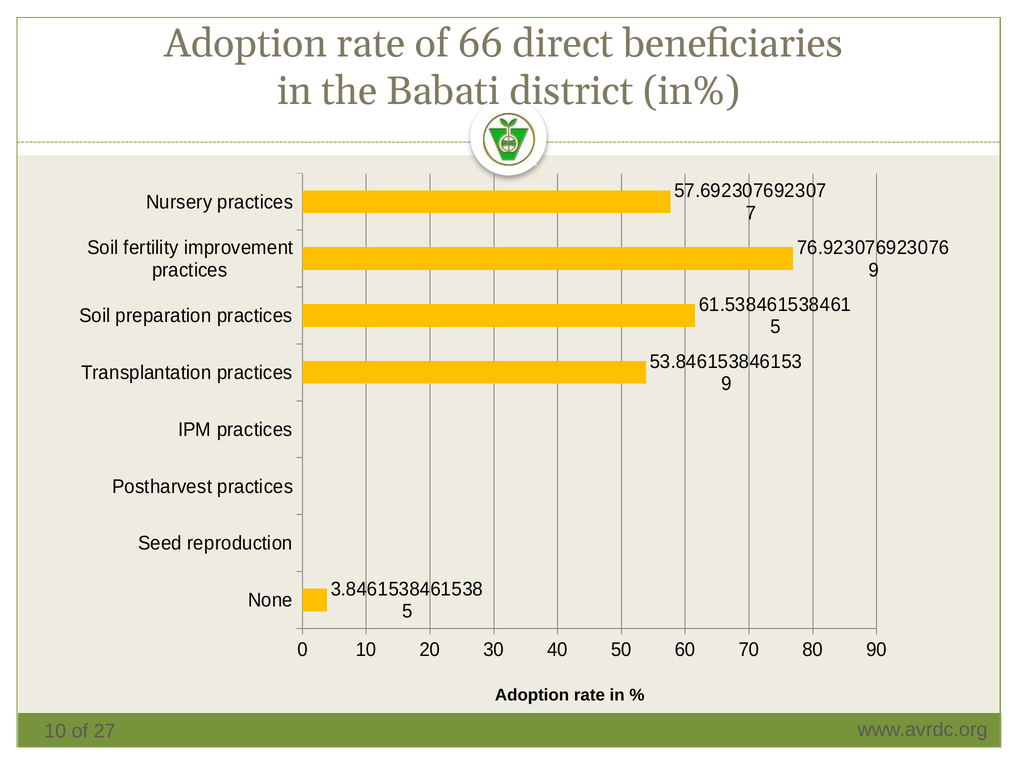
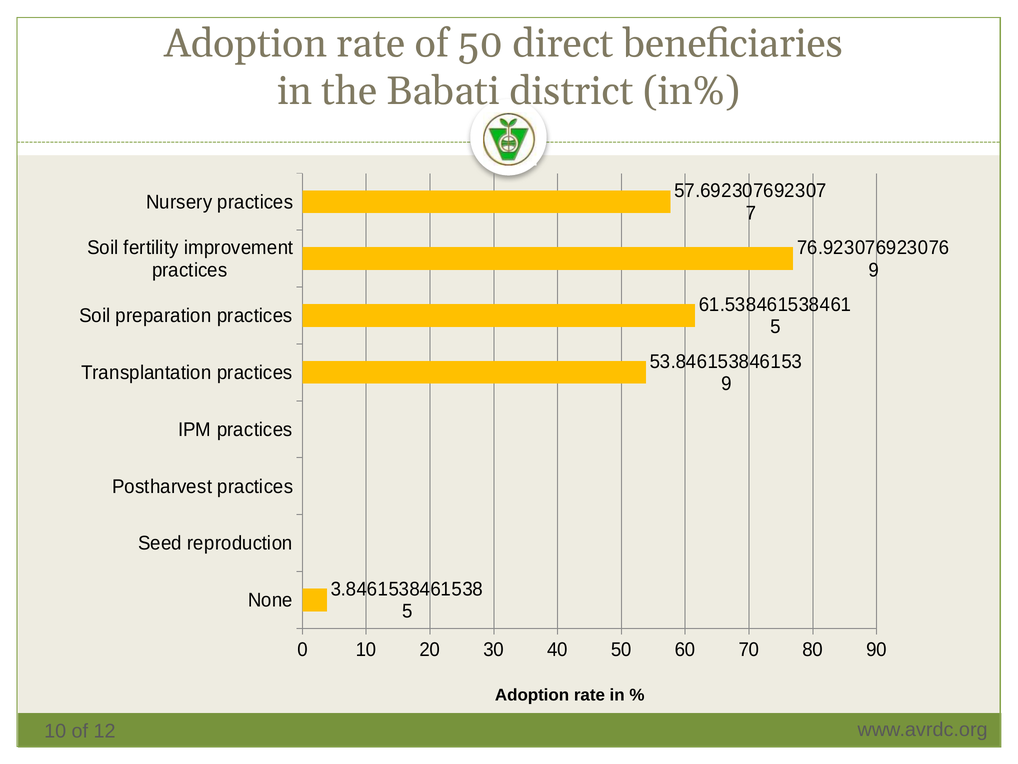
of 66: 66 -> 50 (481, 44)
27: 27 -> 12 (105, 731)
